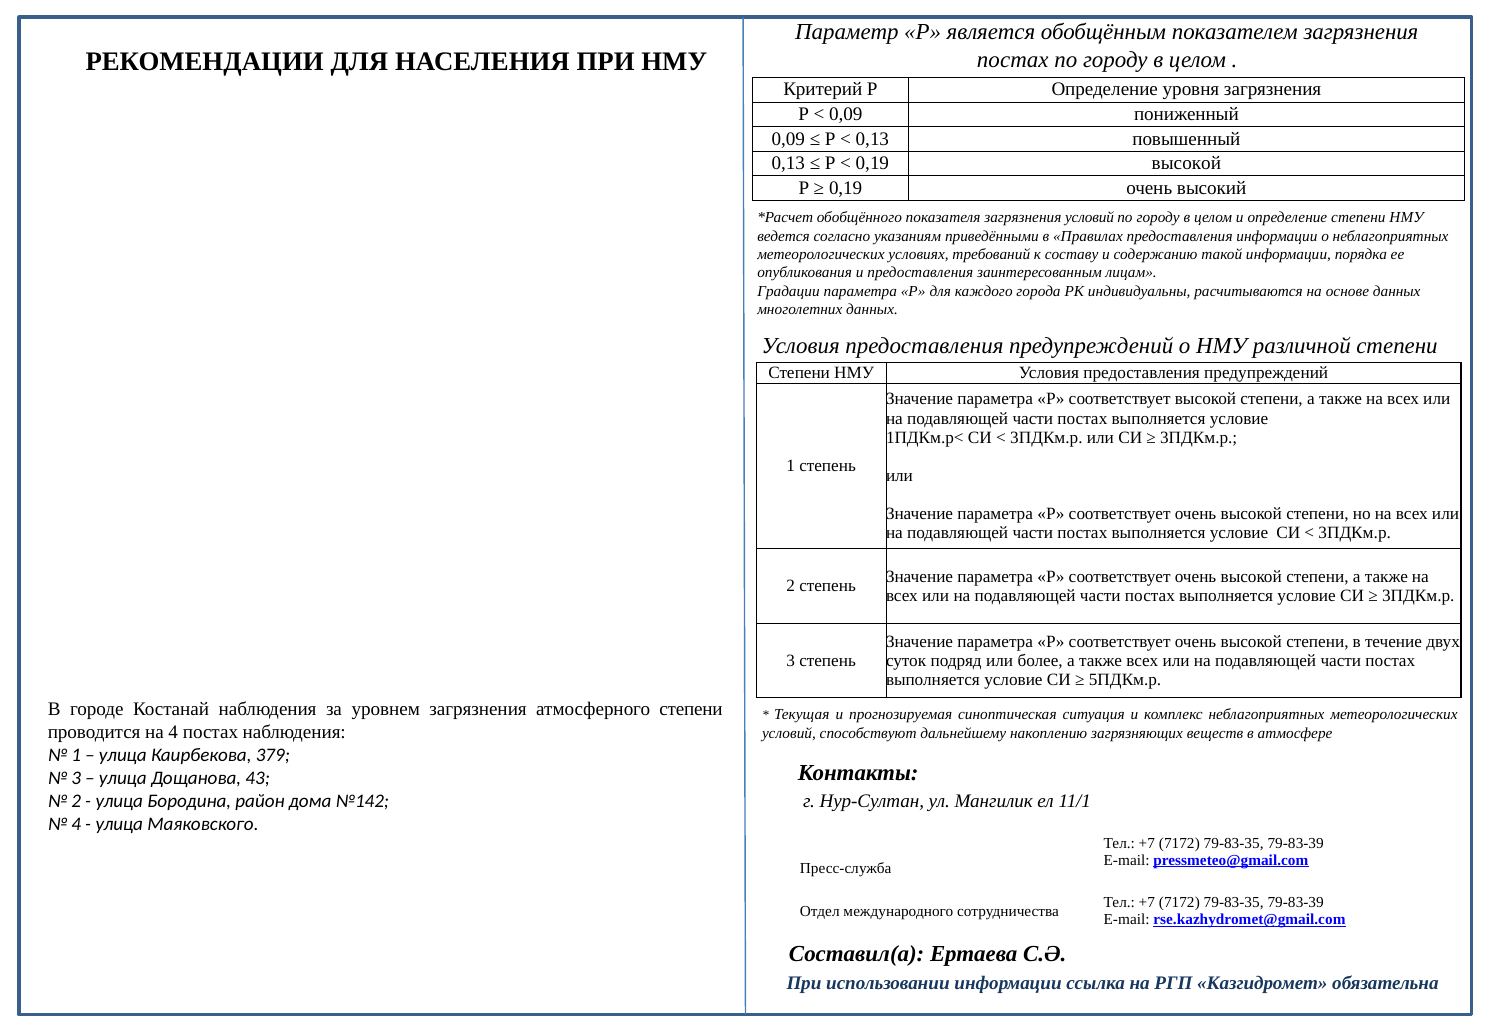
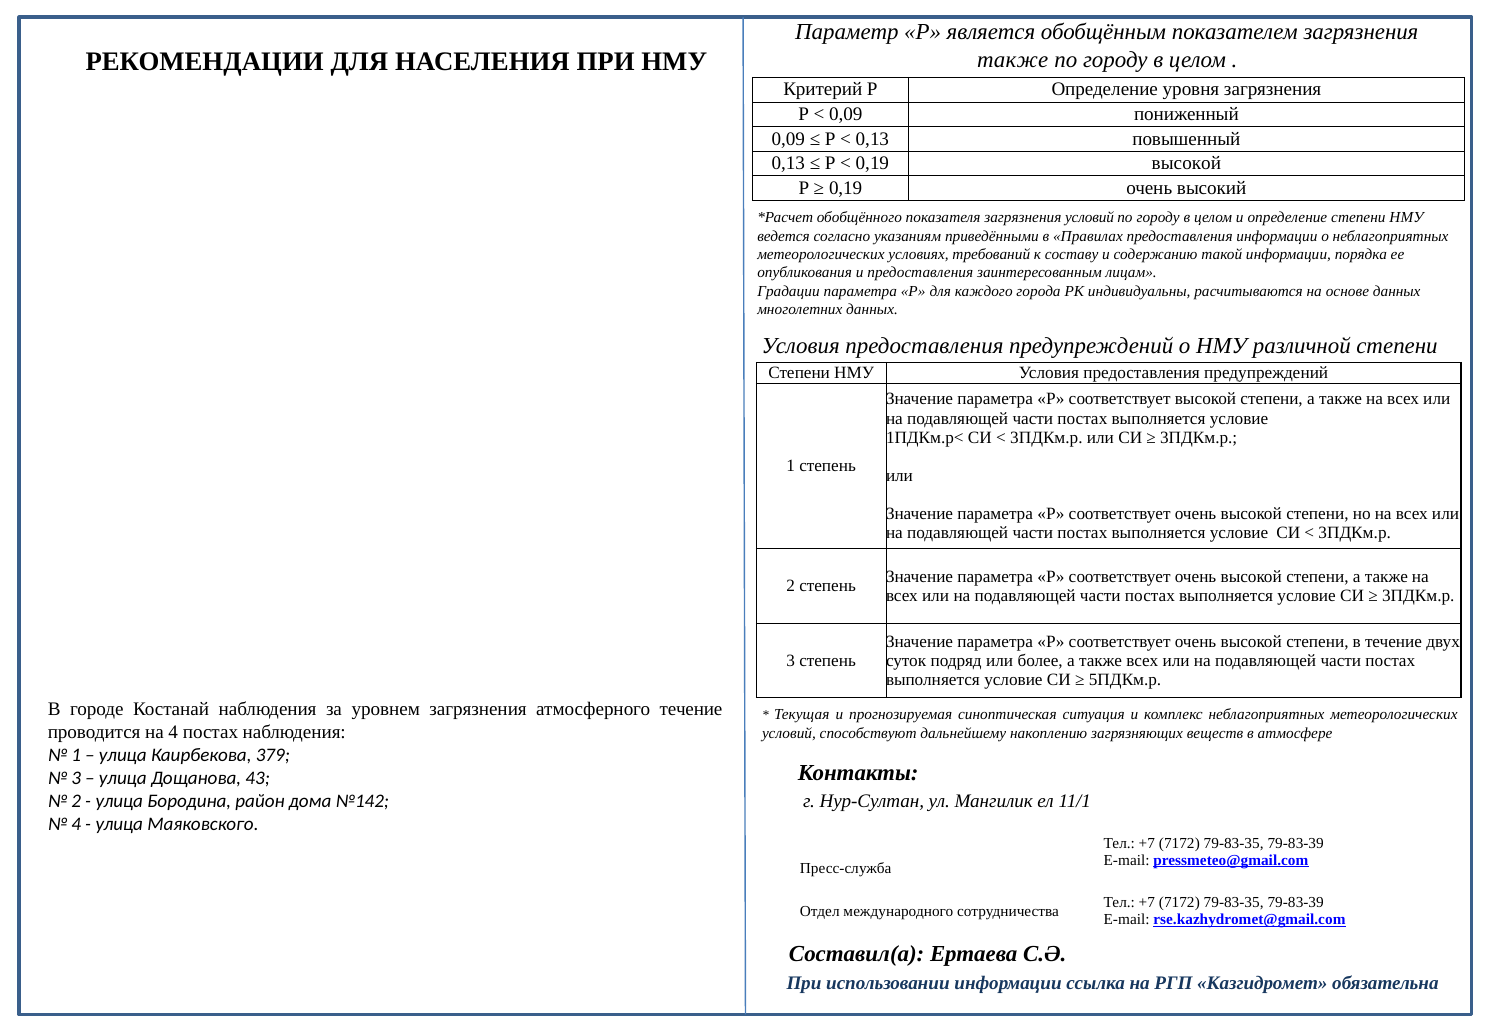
постах: постах -> также (1013, 60)
атмосферного степени: степени -> течение (691, 709)
